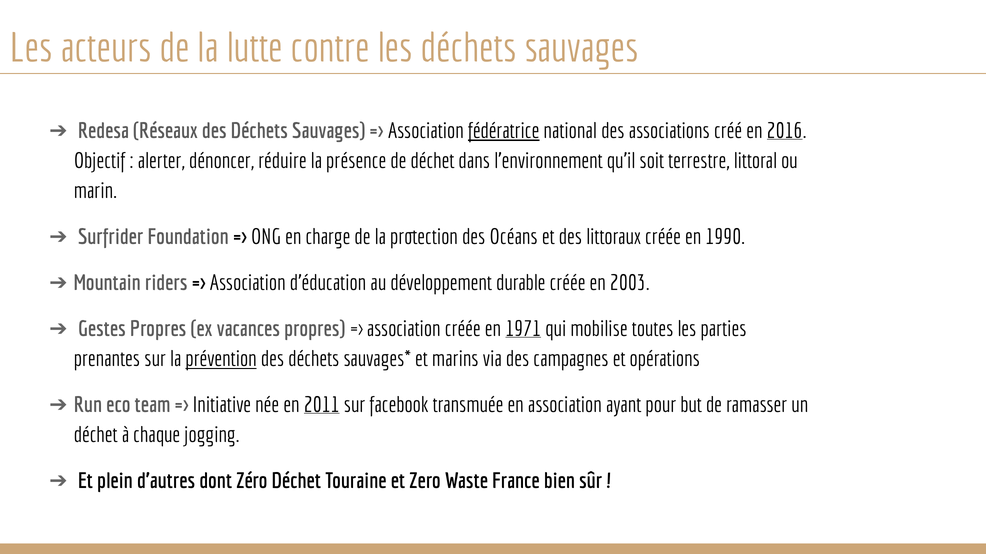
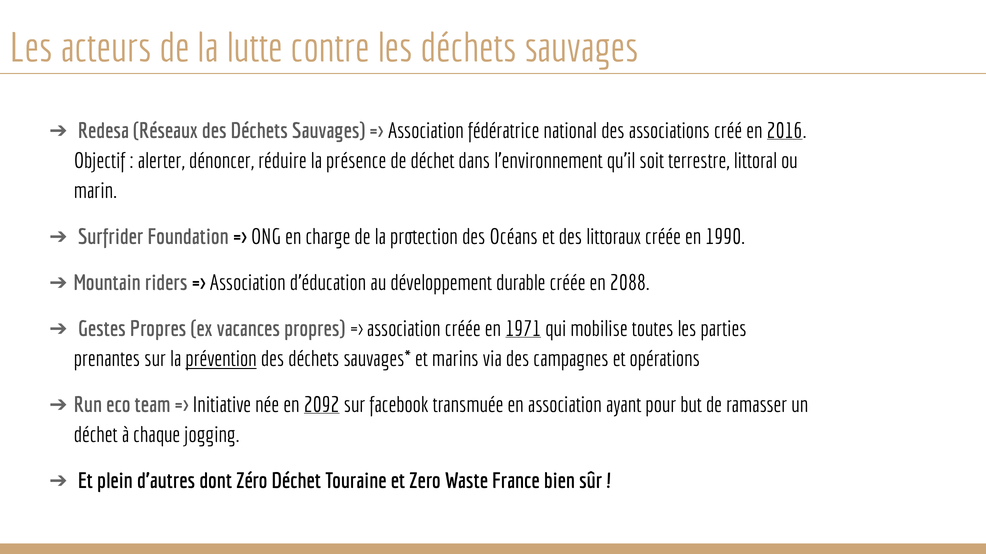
fédératrice underline: present -> none (504, 131)
2003: 2003 -> 2088 (630, 283)
2011: 2011 -> 2092 (322, 405)
